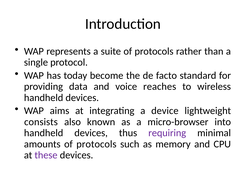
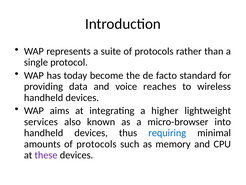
device: device -> higher (165, 110)
consists: consists -> services (41, 121)
requiring colour: purple -> blue (167, 133)
